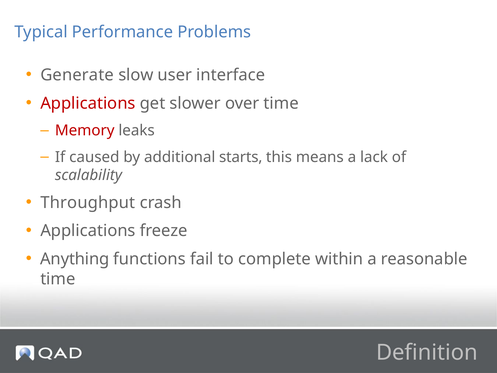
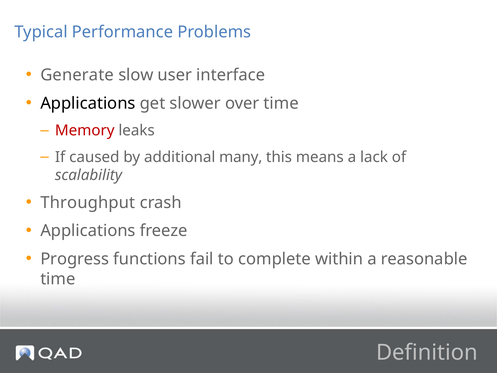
Applications colour: red -> black (88, 103)
starts: starts -> many (241, 157)
Anything: Anything -> Progress (75, 259)
